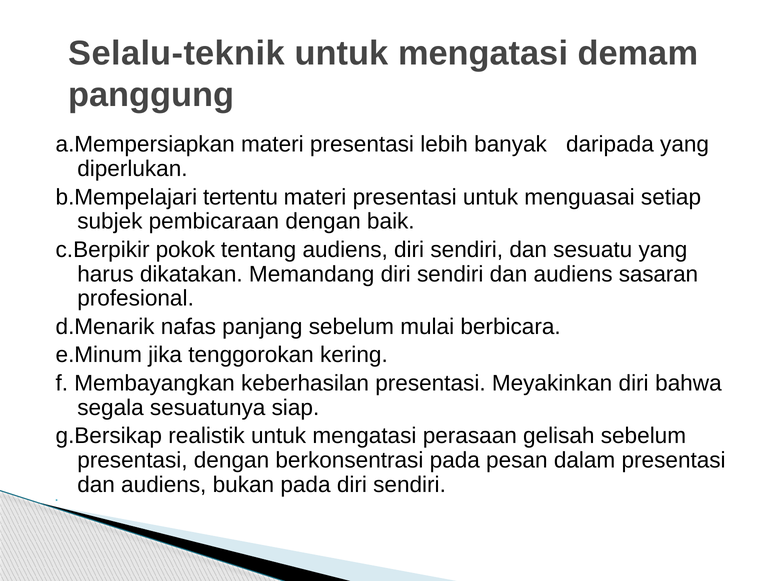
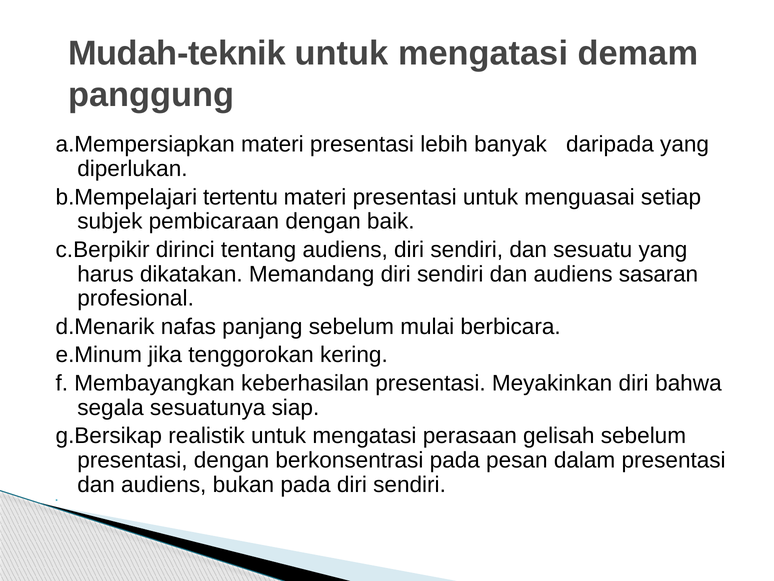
Selalu-teknik: Selalu-teknik -> Mudah-teknik (177, 53)
pokok: pokok -> dirinci (185, 250)
